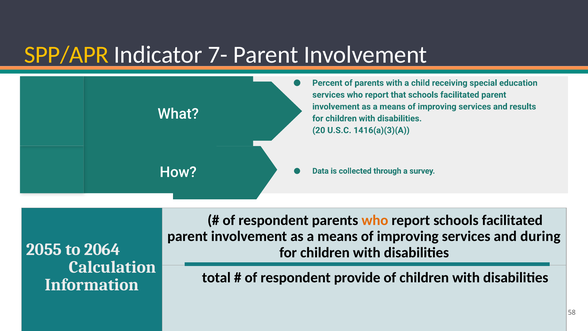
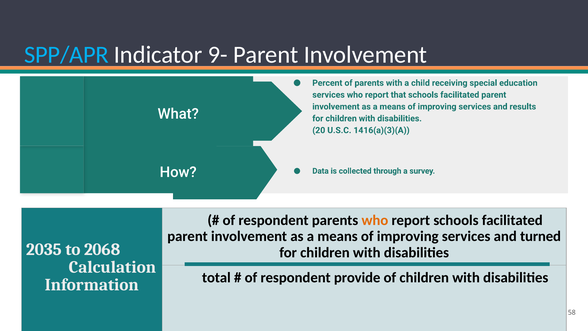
SPP/APR colour: yellow -> light blue (67, 55)
7-: 7- -> 9- (218, 55)
during: during -> turned (541, 236)
2055: 2055 -> 2035 (44, 249)
2064: 2064 -> 2068 (102, 249)
